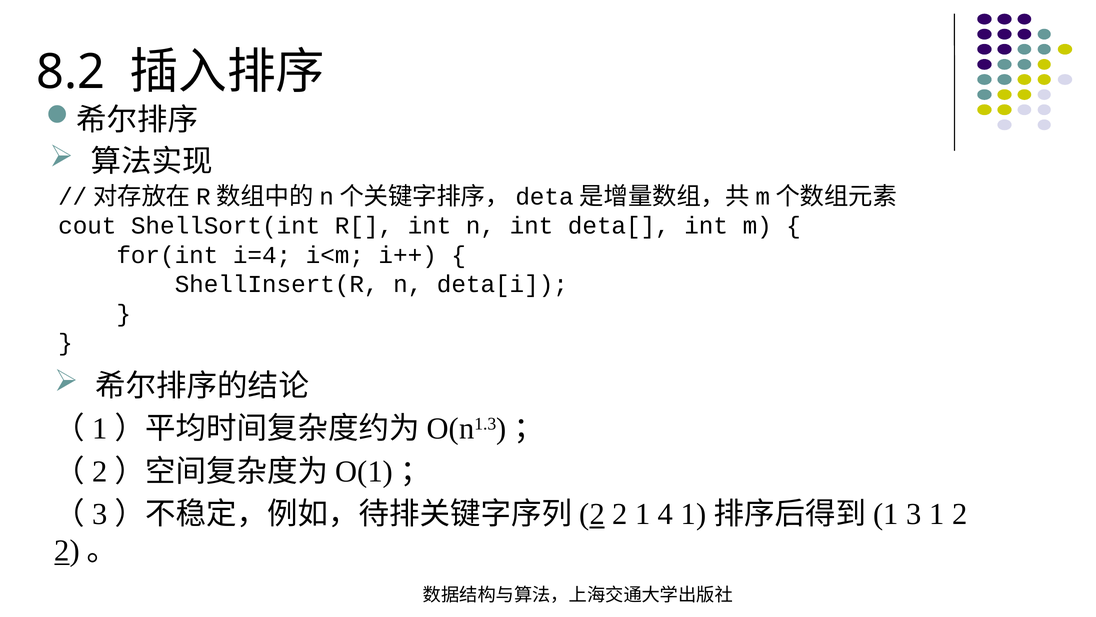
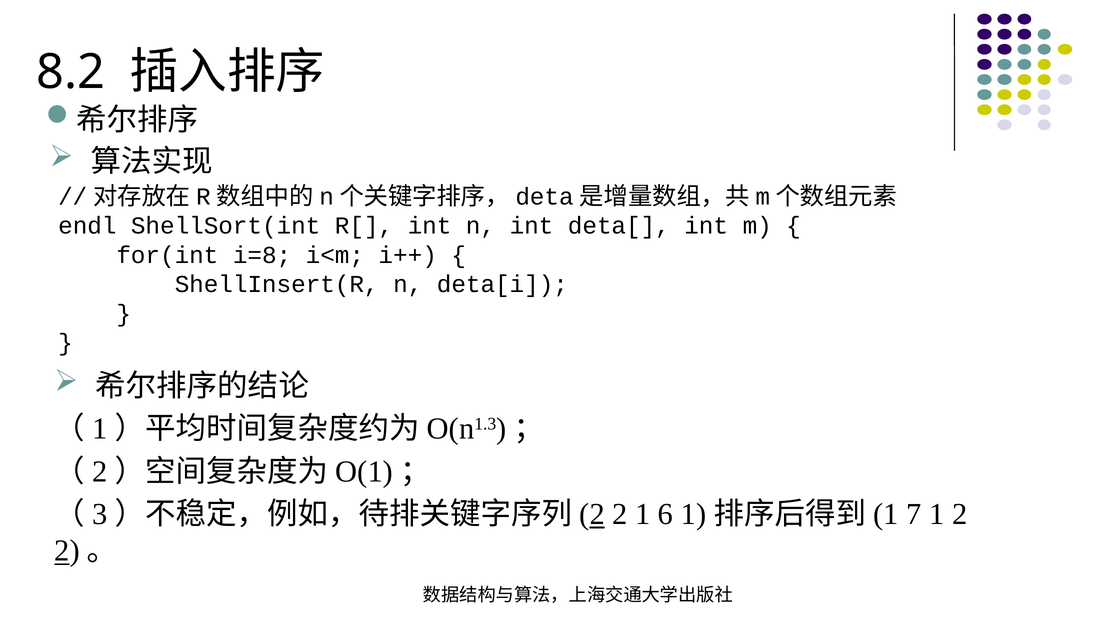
cout: cout -> endl (87, 226)
i=4: i=4 -> i=8 (262, 255)
4: 4 -> 6 (666, 514)
3: 3 -> 7 (914, 514)
